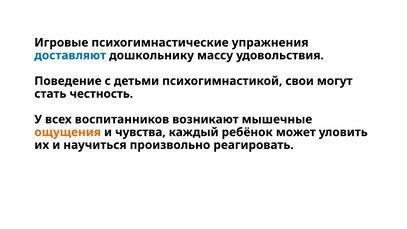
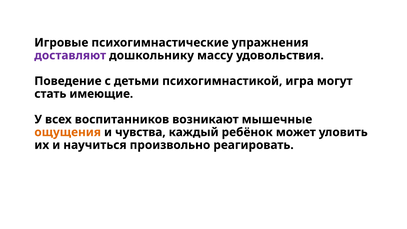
доставляют colour: blue -> purple (70, 55)
свои: свои -> игра (300, 81)
честность: честность -> имеющие (101, 94)
